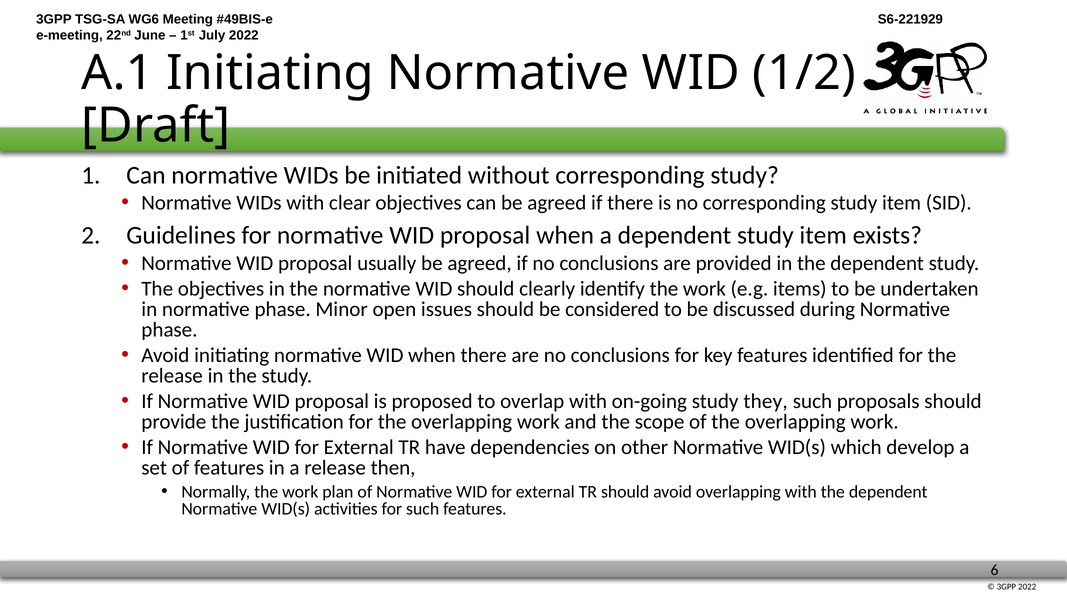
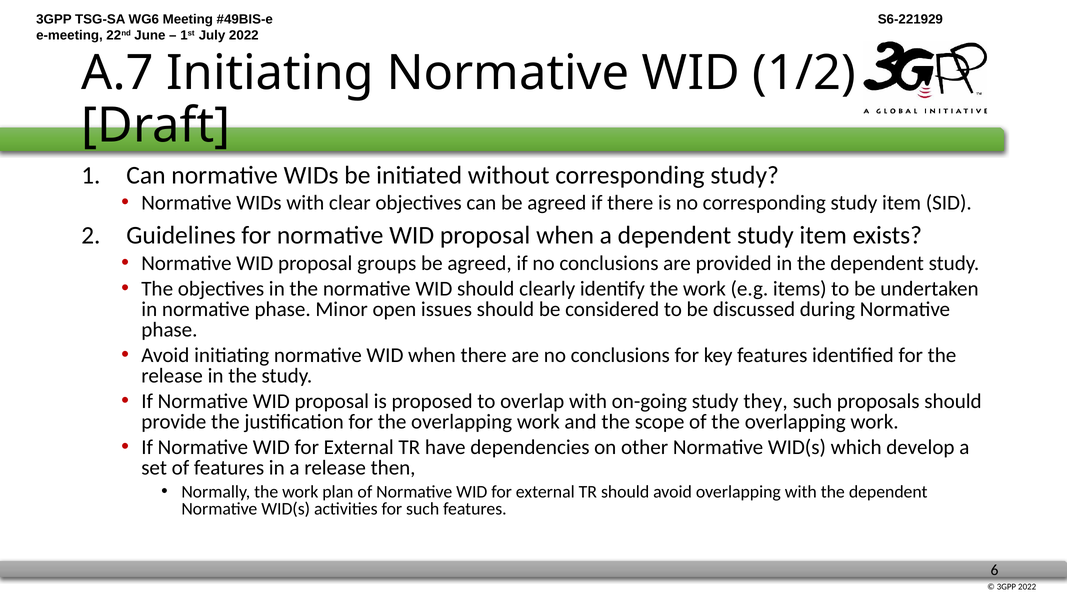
A.1: A.1 -> A.7 (117, 73)
usually: usually -> groups (387, 263)
